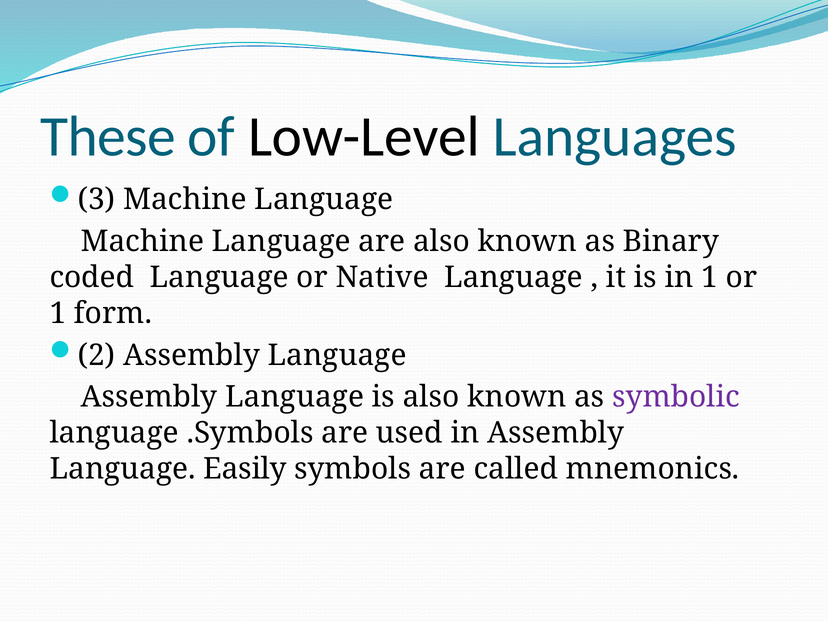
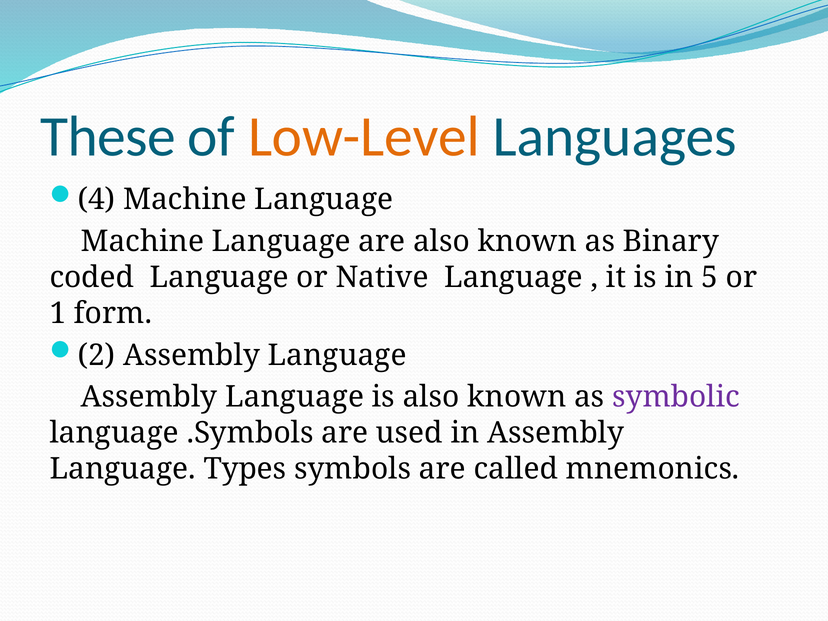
Low-Level colour: black -> orange (364, 137)
3: 3 -> 4 (97, 199)
in 1: 1 -> 5 (710, 277)
Easily: Easily -> Types (245, 469)
